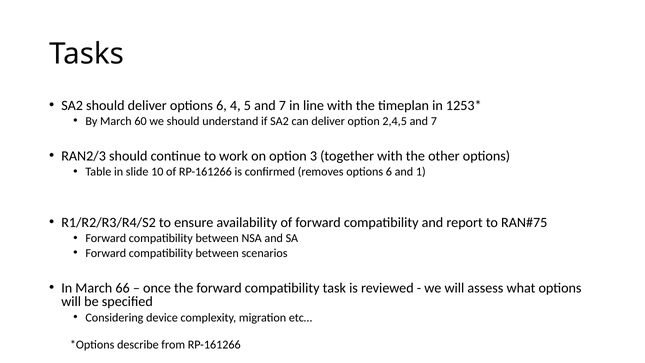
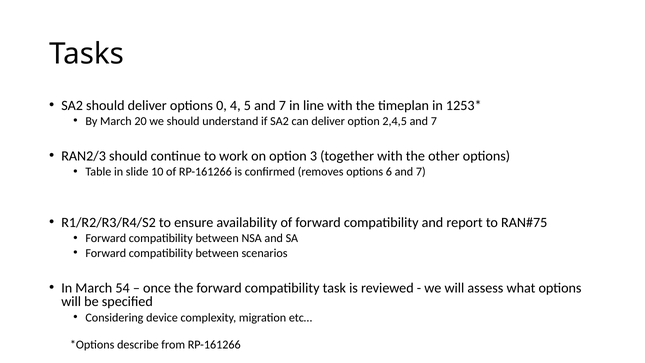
deliver options 6: 6 -> 0 (221, 105)
60: 60 -> 20 (141, 121)
6 and 1: 1 -> 7 (421, 172)
66: 66 -> 54 (123, 288)
